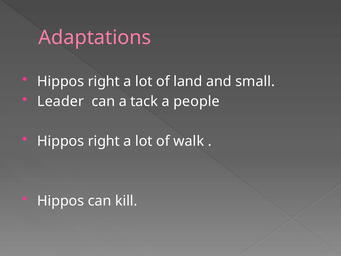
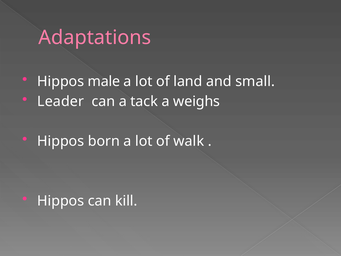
right: right -> male (104, 81)
people: people -> weighs (197, 101)
right: right -> born (104, 141)
